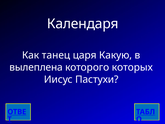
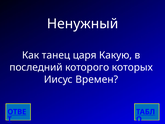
Календаря: Календаря -> Ненужный (83, 24)
вылеплена: вылеплена -> последний (36, 67)
Пастухи: Пастухи -> Времен (97, 79)
